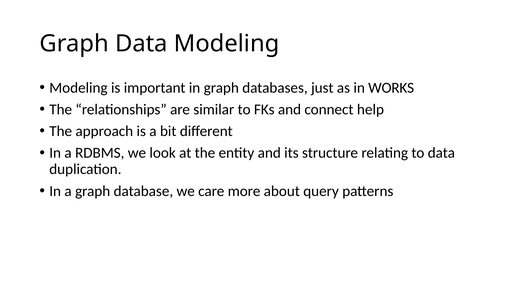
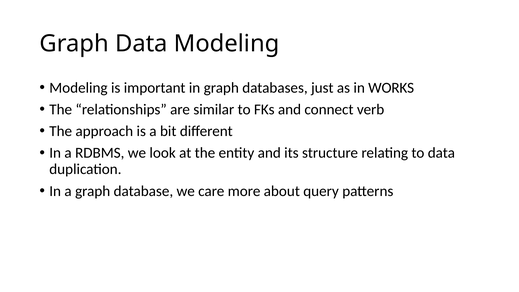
help: help -> verb (371, 109)
